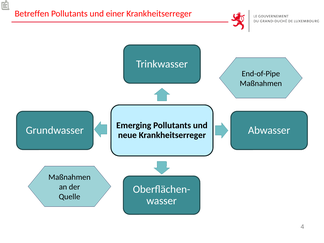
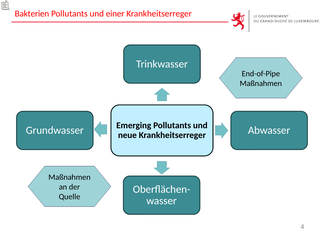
Betreffen: Betreffen -> Bakterien (32, 14)
